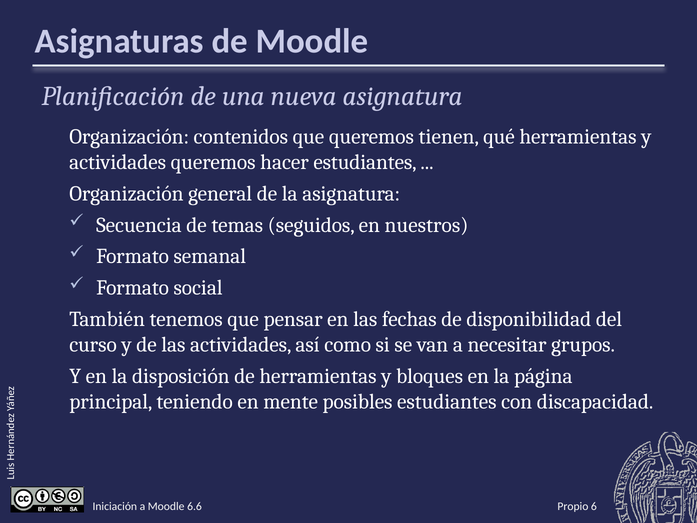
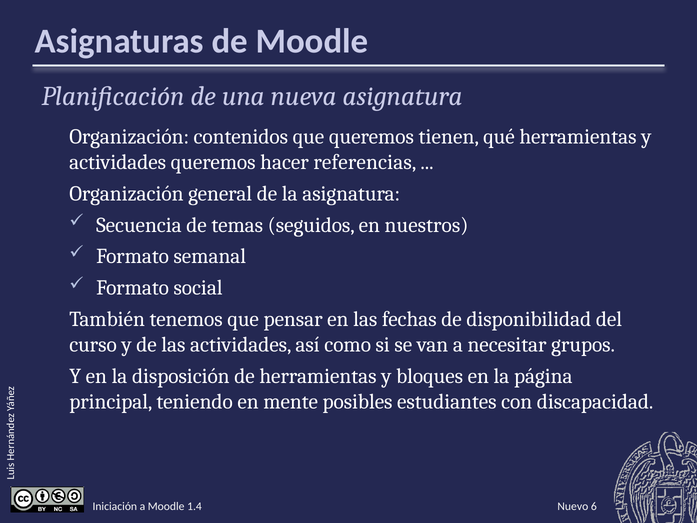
hacer estudiantes: estudiantes -> referencias (365, 162)
6.6: 6.6 -> 1.4 (194, 506)
Propio: Propio -> Nuevo (573, 506)
